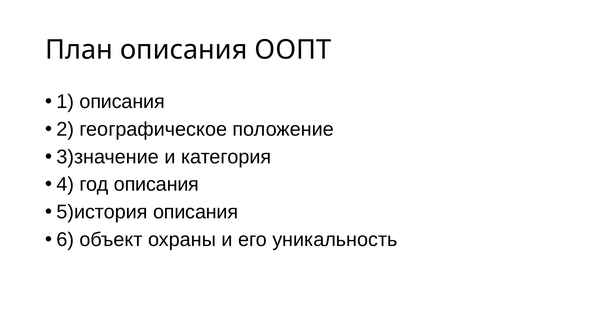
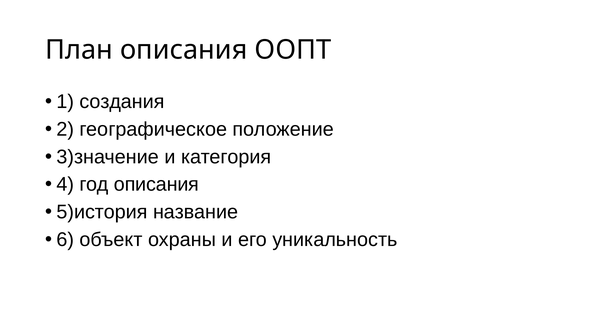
описания: описания -> создания (122, 102)
описания: описания -> название (196, 212)
